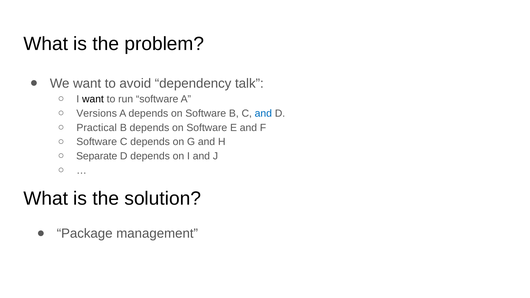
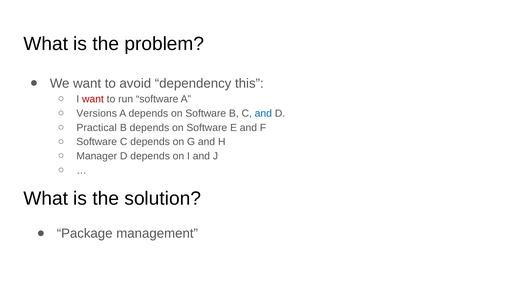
talk: talk -> this (249, 83)
want colour: black -> red (93, 99)
Separate: Separate -> Manager (97, 156)
